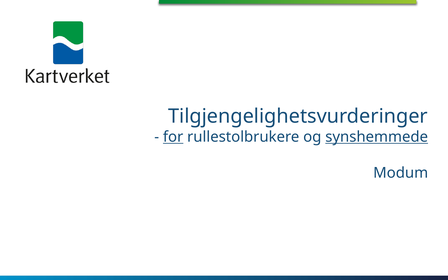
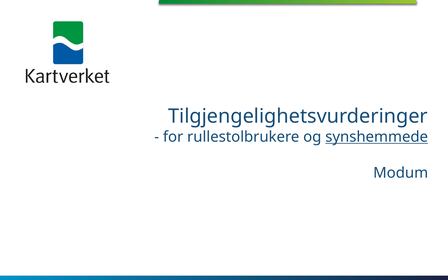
for underline: present -> none (173, 137)
